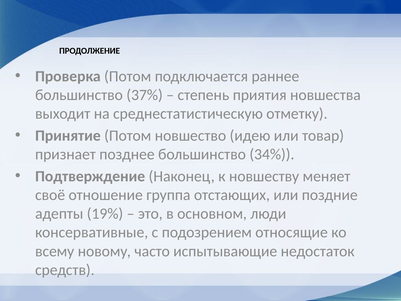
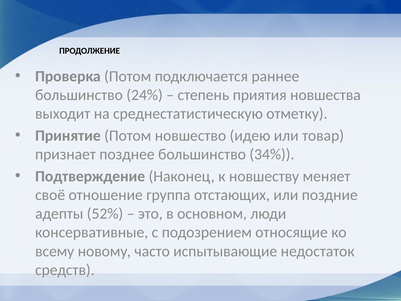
37%: 37% -> 24% (145, 95)
19%: 19% -> 52% (105, 214)
